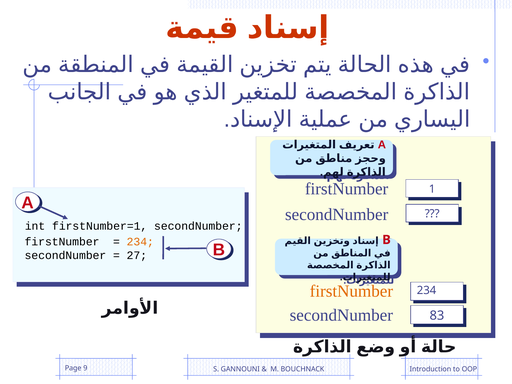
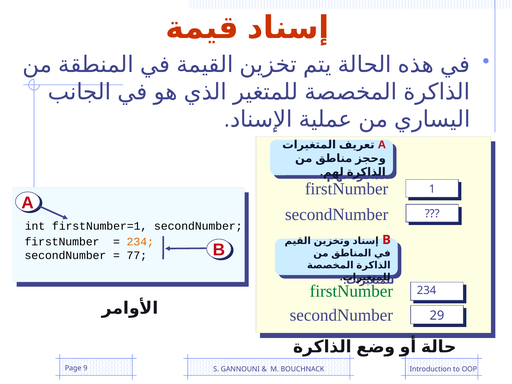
27: 27 -> 77 (137, 255)
firstNumber colour: orange -> green (351, 291)
83: 83 -> 29 (437, 316)
